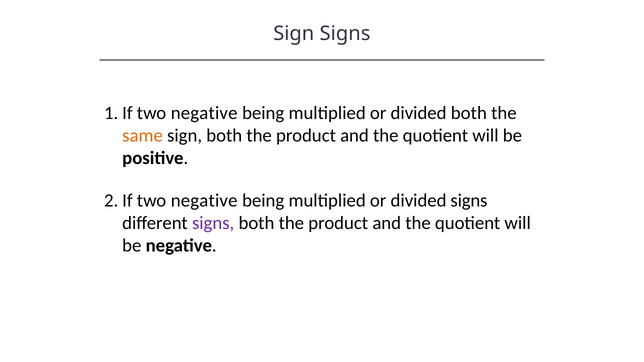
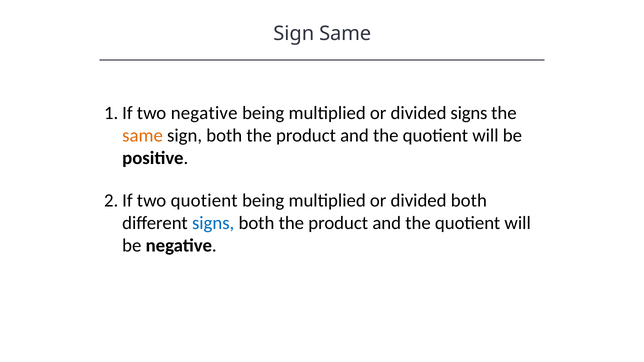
Sign Signs: Signs -> Same (345, 34)
divided both: both -> signs (469, 113)
negative: negative -> quotient (204, 201)
divided signs: signs -> both (469, 201)
signs colour: purple -> blue (213, 223)
